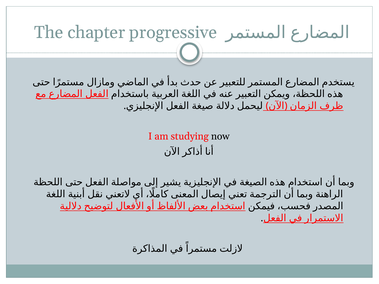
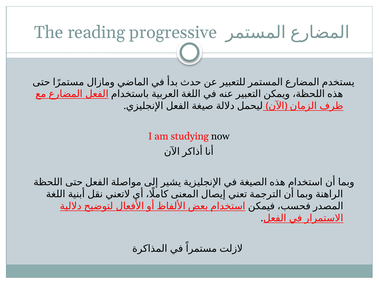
chapter: chapter -> reading (96, 33)
